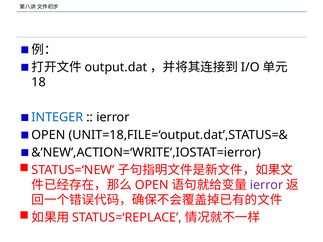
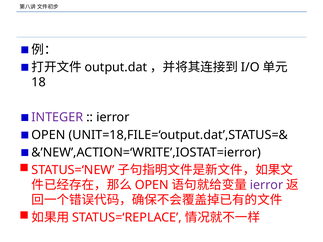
INTEGER colour: blue -> purple (57, 117)
